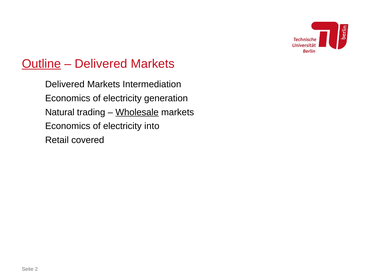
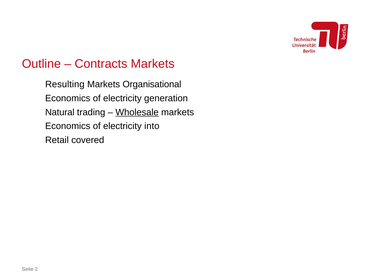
Outline underline: present -> none (41, 64)
Delivered: Delivered -> Contracts (101, 64)
Delivered: Delivered -> Resulting (65, 84)
Intermediation: Intermediation -> Organisational (152, 84)
